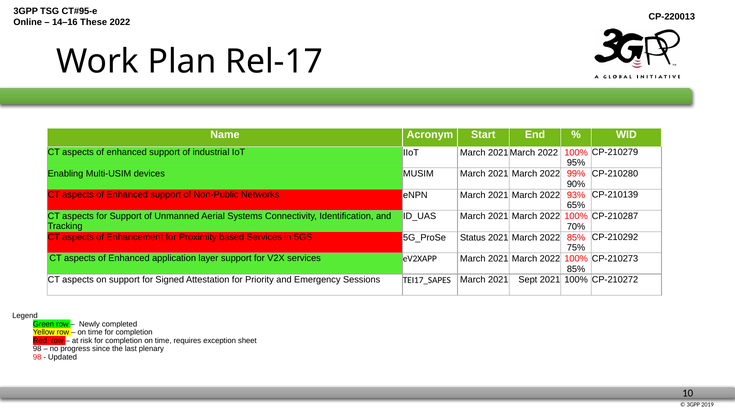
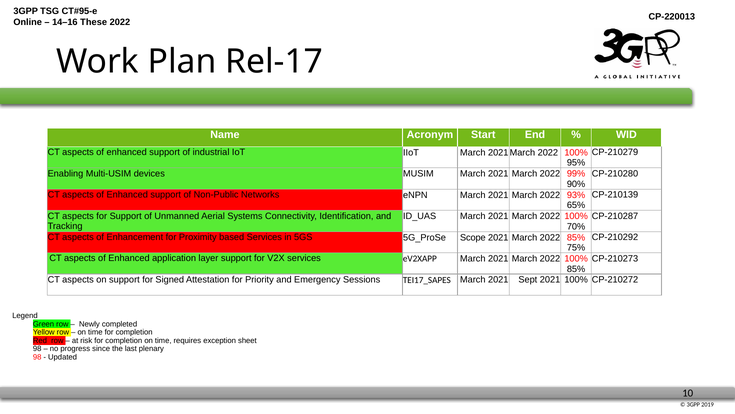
Status: Status -> Scope (473, 237)
